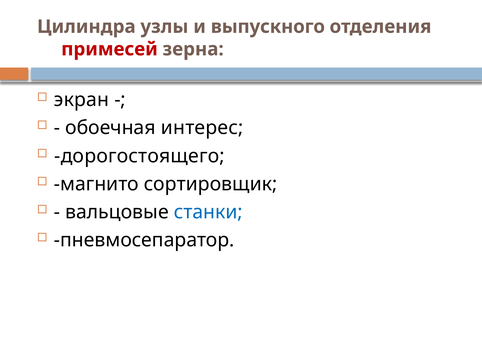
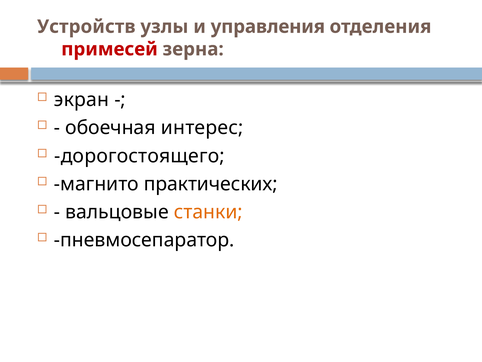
Цилиндра: Цилиндра -> Устройств (86, 27)
выпускного: выпускного -> управления (268, 27)
сортировщик: сортировщик -> практических (211, 184)
станки colour: blue -> orange (208, 212)
